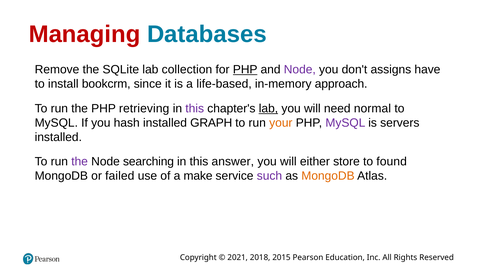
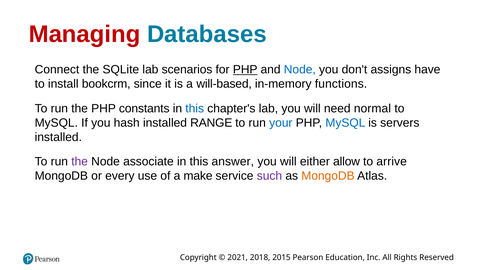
Remove: Remove -> Connect (57, 69)
collection: collection -> scenarios (187, 69)
Node colour: purple -> blue (300, 69)
life-based: life-based -> will-based (224, 84)
approach: approach -> functions (341, 84)
retrieving: retrieving -> constants (144, 108)
this colour: purple -> blue (195, 108)
lab underline: present -> none (268, 108)
GRAPH: GRAPH -> RANGE (211, 123)
your colour: orange -> blue (281, 123)
MySQL colour: purple -> blue (345, 123)
searching: searching -> associate (148, 161)
store: store -> allow (347, 161)
found: found -> arrive (392, 161)
failed: failed -> every (120, 176)
